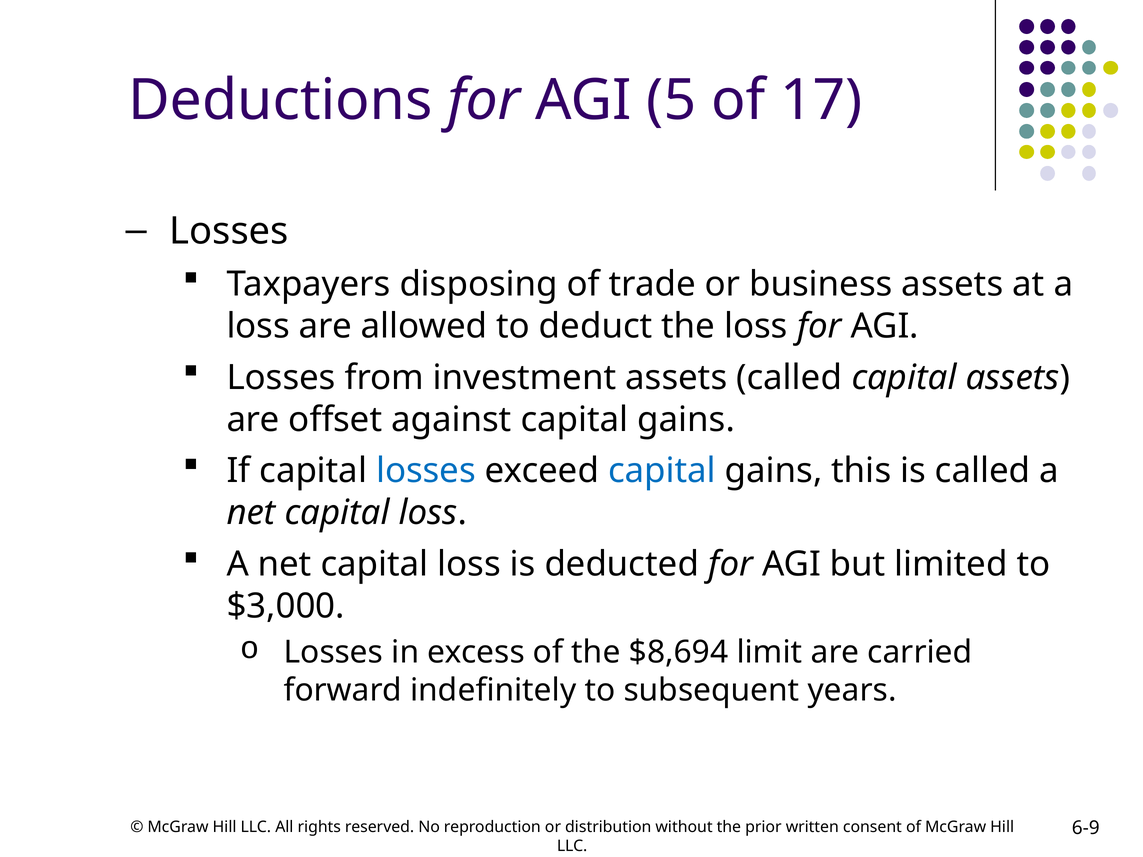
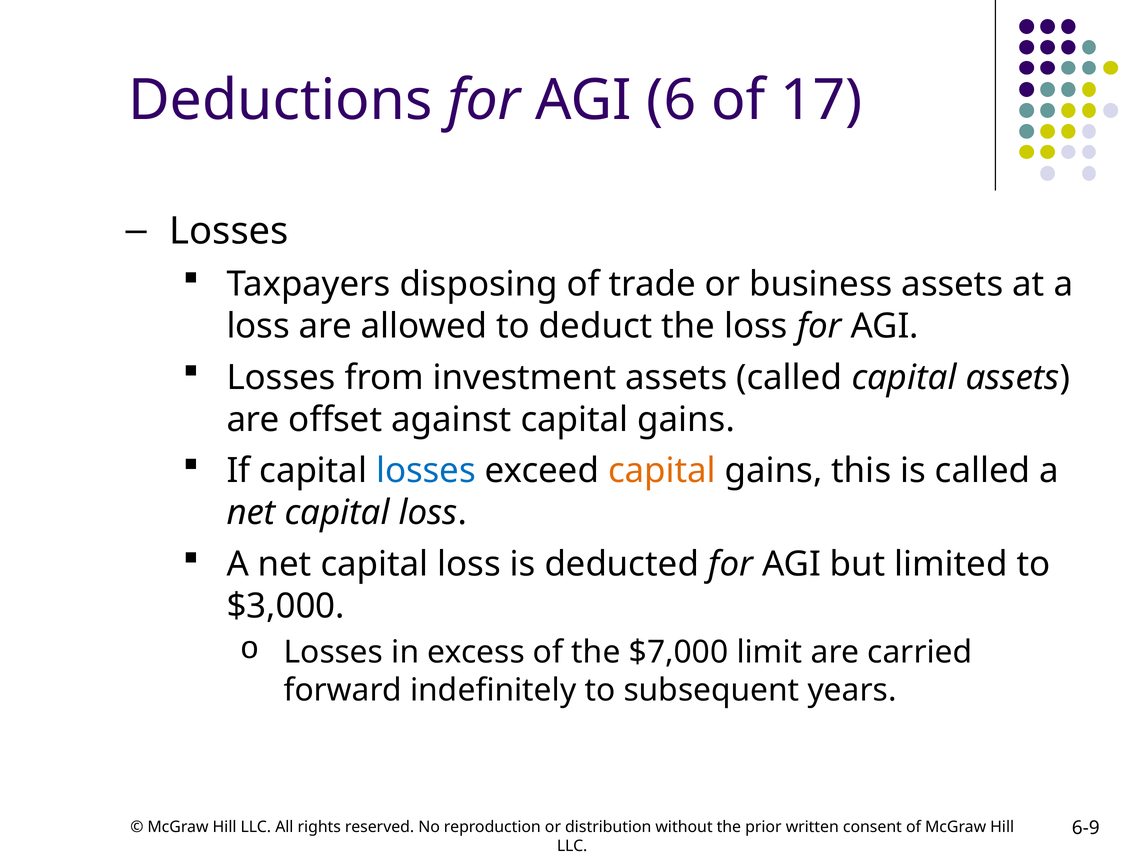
5: 5 -> 6 (671, 100)
capital colour: blue -> orange (662, 471)
$8,694: $8,694 -> $7,000 (679, 652)
